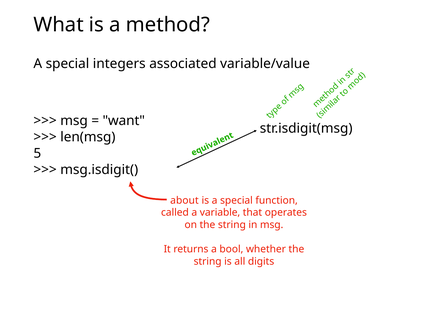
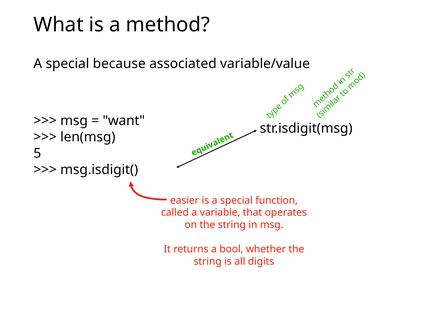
integers: integers -> because (119, 64)
about: about -> easier (185, 201)
